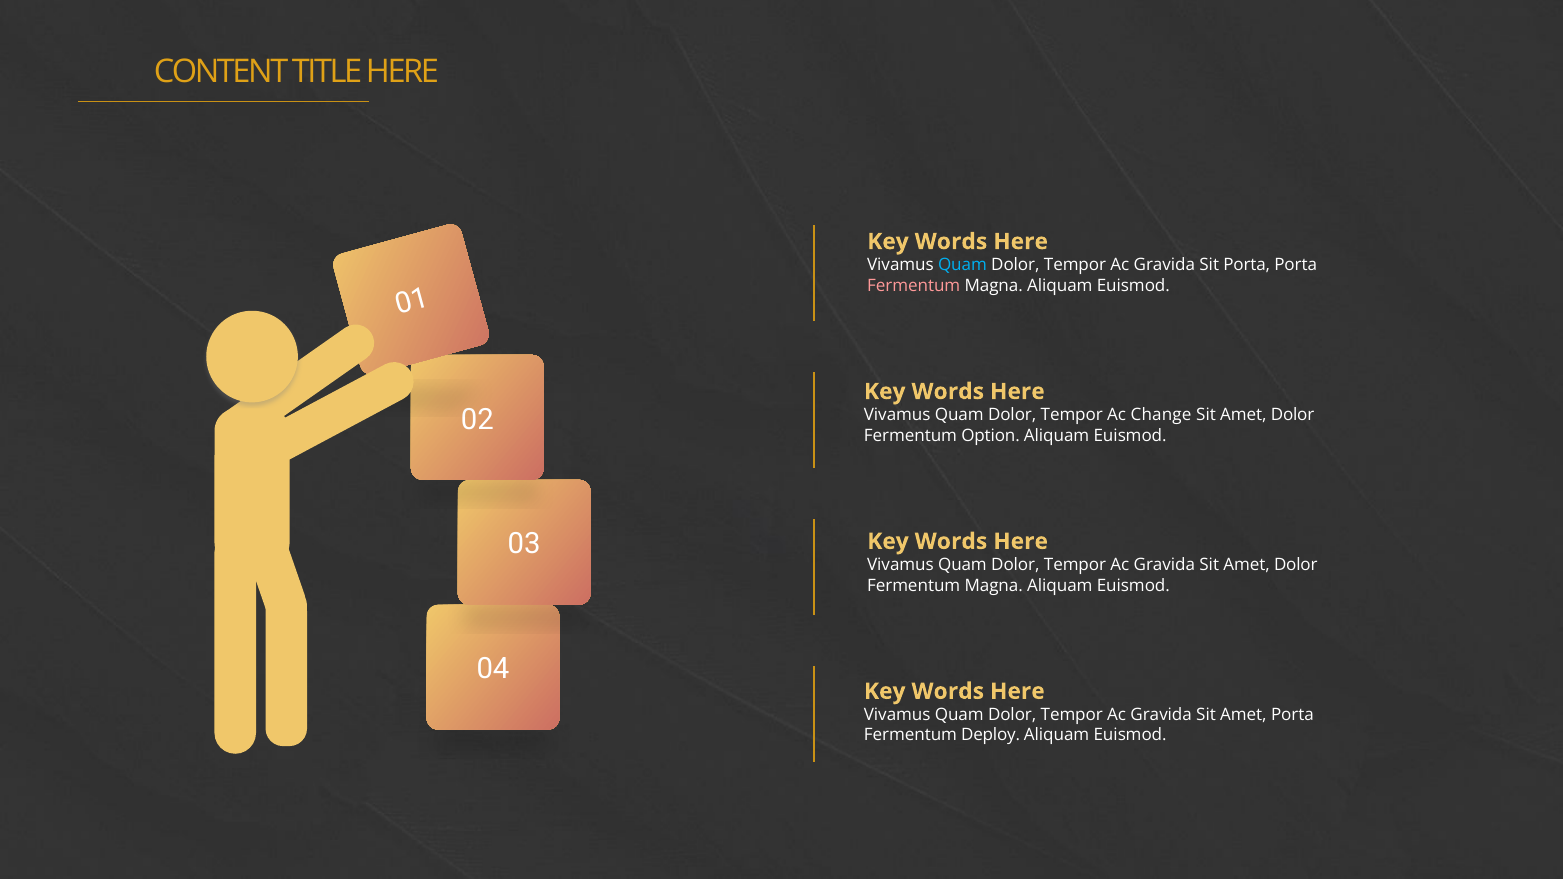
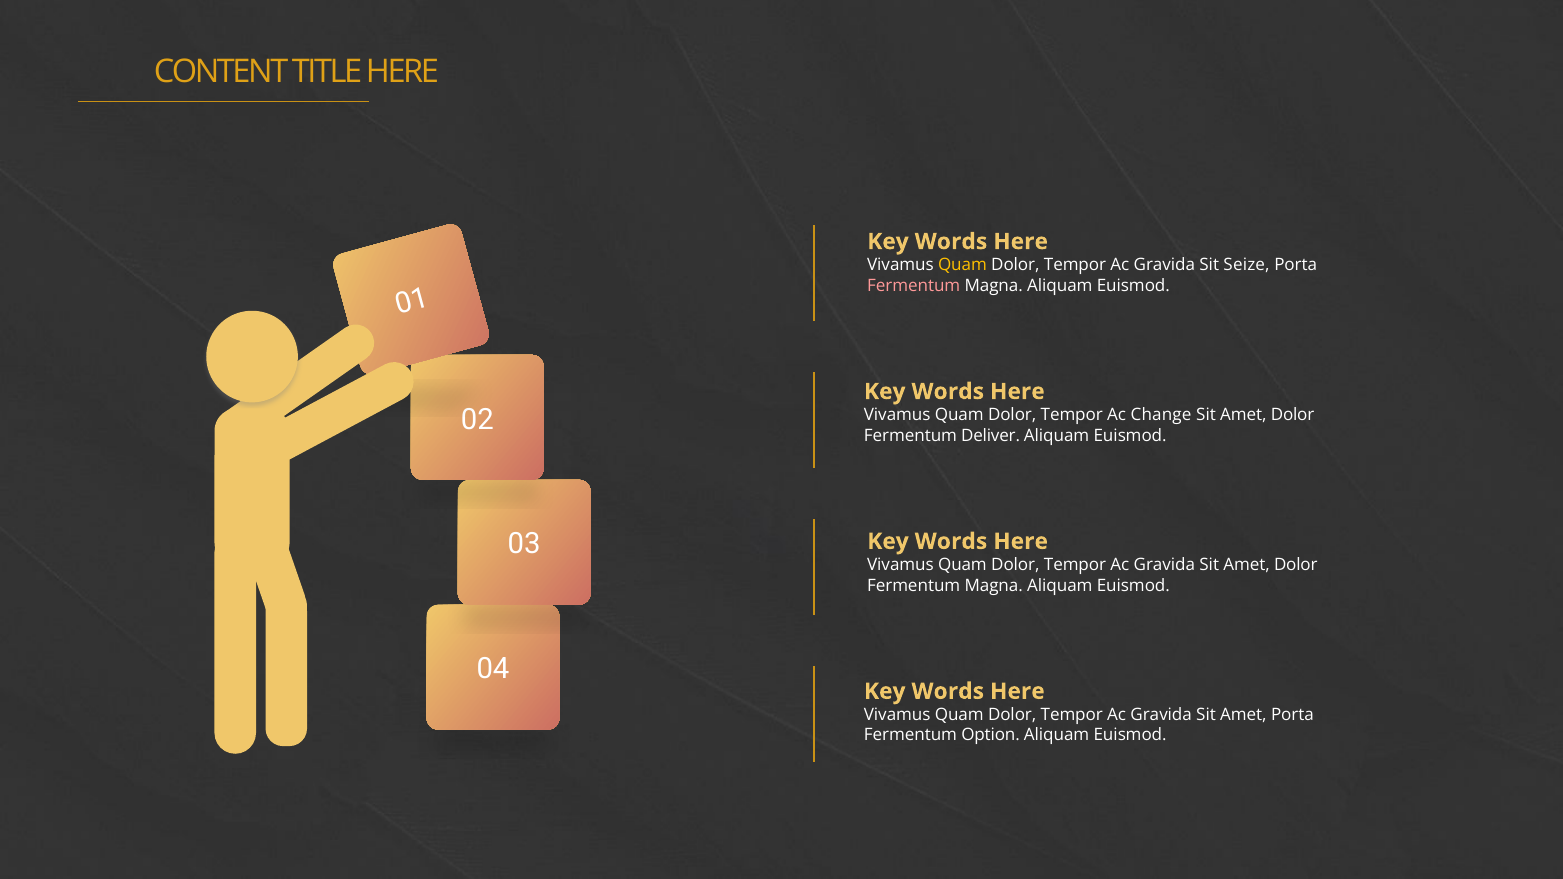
Quam colour: light blue -> yellow (962, 265)
Sit Porta: Porta -> Seize (1247, 265)
Option: Option -> Deliver (991, 436)
Deploy: Deploy -> Option (991, 735)
